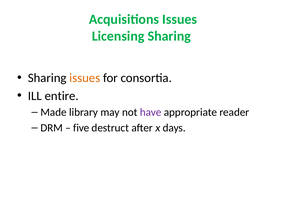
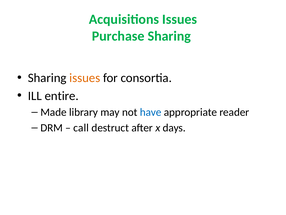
Licensing: Licensing -> Purchase (118, 36)
have colour: purple -> blue (151, 112)
five: five -> call (81, 128)
